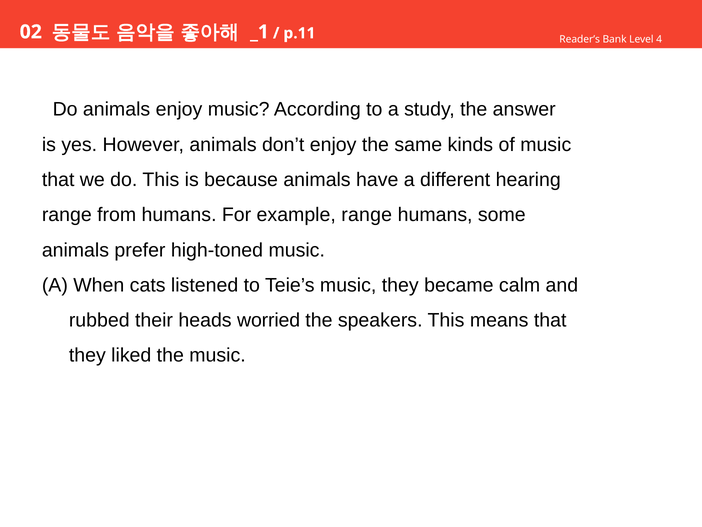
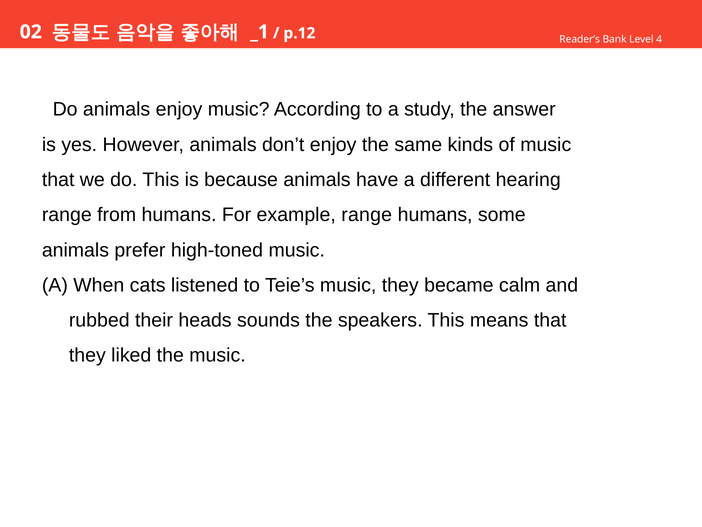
p.11: p.11 -> p.12 (299, 33)
worried: worried -> sounds (269, 320)
